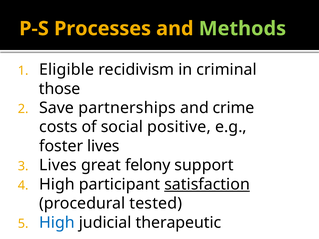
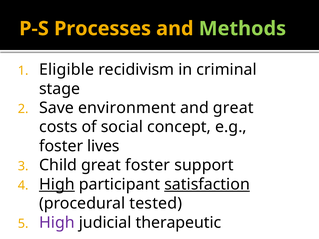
those: those -> stage (60, 89)
partnerships: partnerships -> environment (127, 108)
and crime: crime -> great (233, 108)
positive: positive -> concept (179, 127)
Lives: Lives -> Child (58, 165)
great felony: felony -> foster (148, 165)
High underline: none -> present (57, 185)
High colour: blue -> purple (57, 223)
